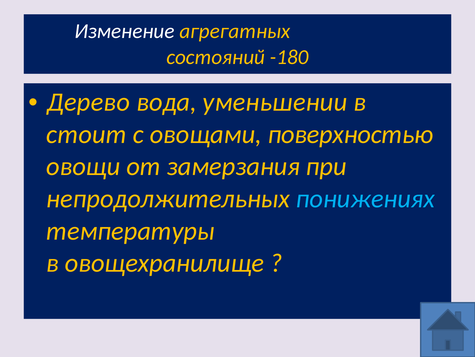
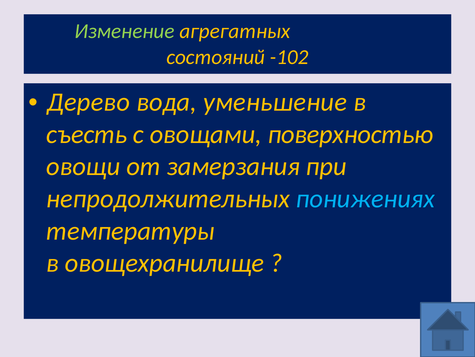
Изменение colour: white -> light green (125, 31)
-180: -180 -> -102 (289, 57)
уменьшении: уменьшении -> уменьшение (275, 102)
стоит: стоит -> съесть (87, 134)
